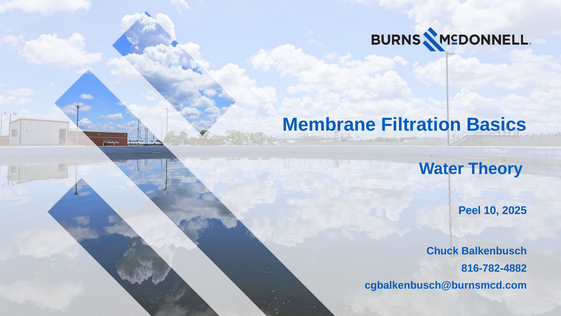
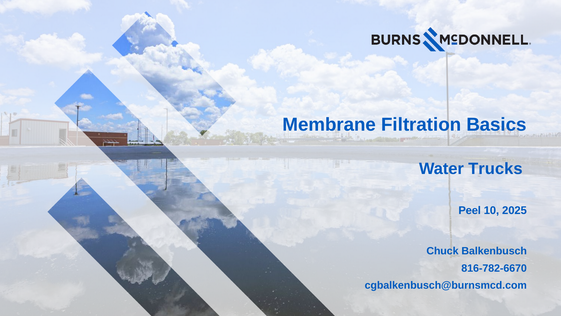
Theory: Theory -> Trucks (495, 169)
816-782-4882: 816-782-4882 -> 816-782-6670 (494, 268)
